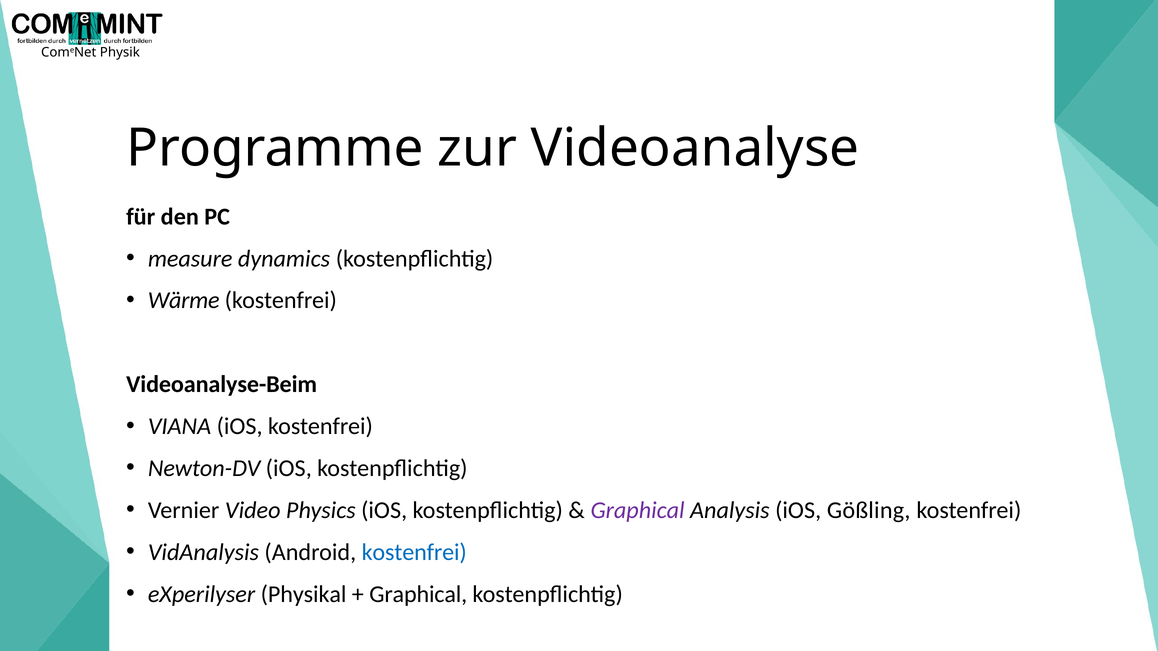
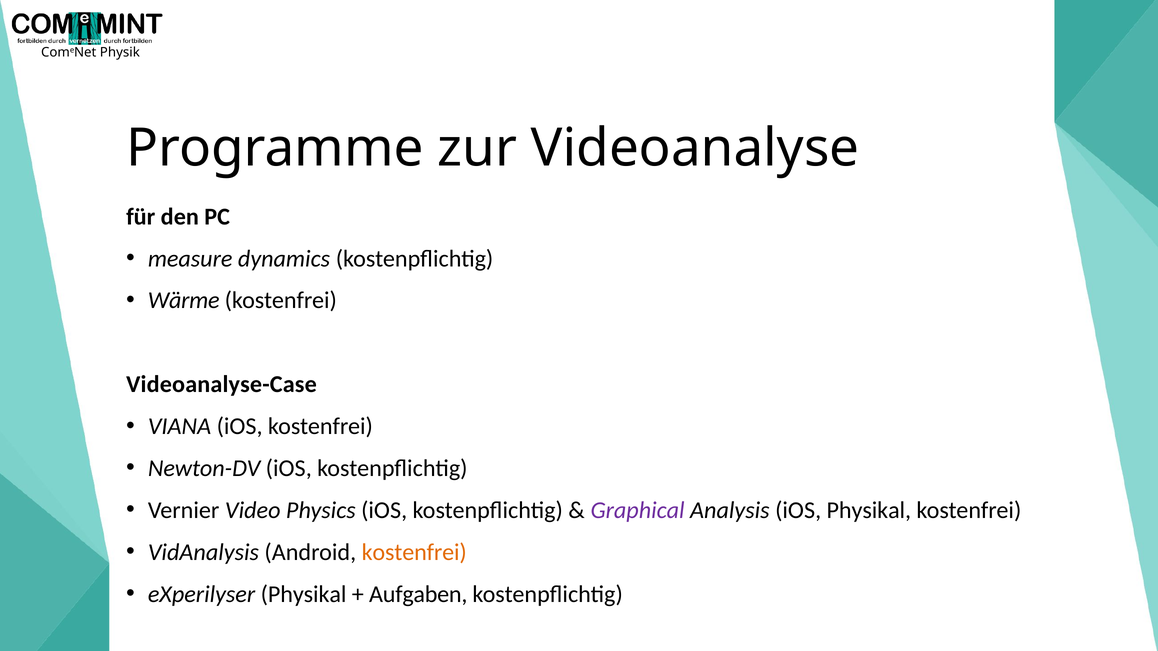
Videoanalyse-Beim: Videoanalyse-Beim -> Videoanalyse-Case (221, 385)
iOS Gößling: Gößling -> Physikal (869, 511)
kostenfrei colour: blue -> orange (414, 553)
Graphical: Graphical -> Aufgaben (418, 595)
